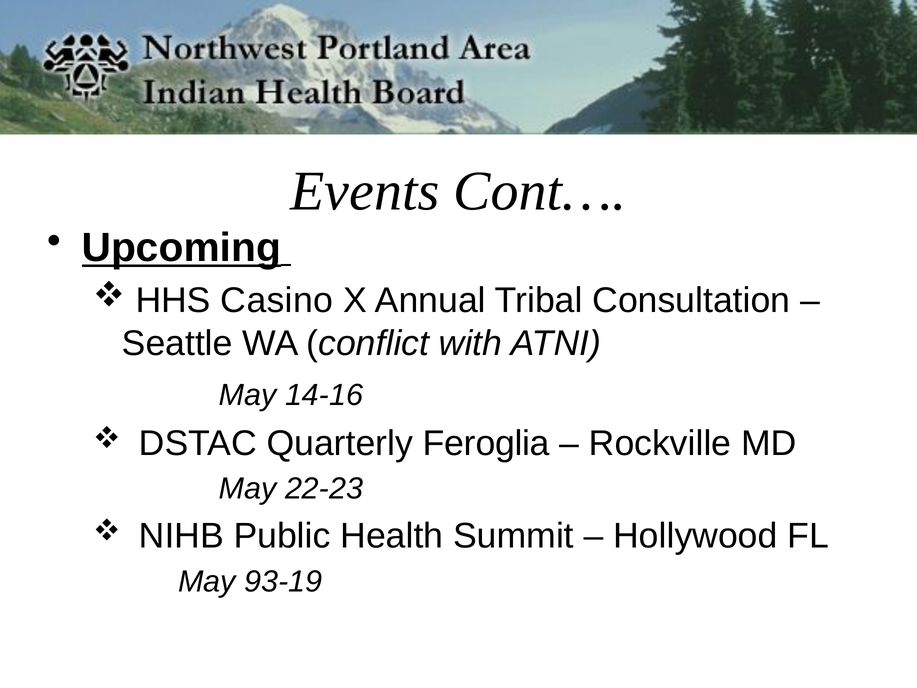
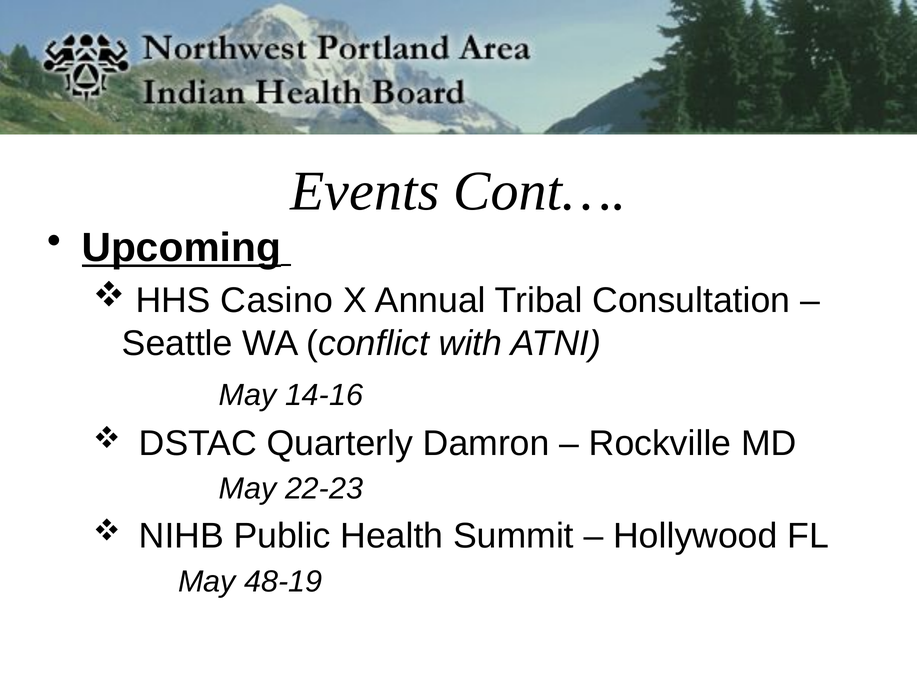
Feroglia: Feroglia -> Damron (486, 443)
93-19: 93-19 -> 48-19 (283, 581)
